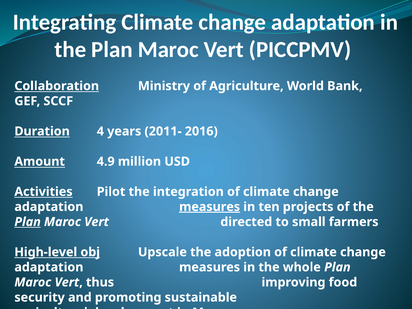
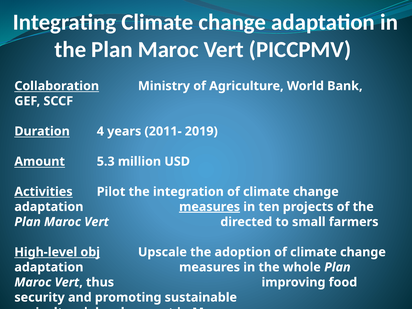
2016: 2016 -> 2019 (201, 131)
4.9: 4.9 -> 5.3 (106, 161)
Plan underline: present -> none (28, 222)
